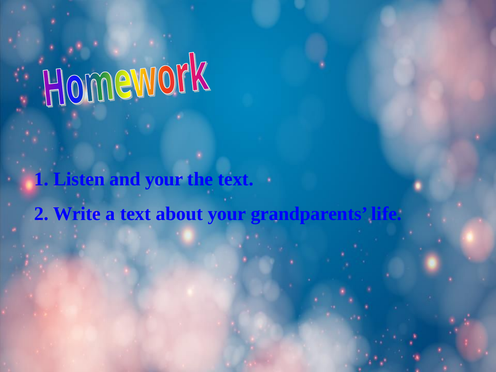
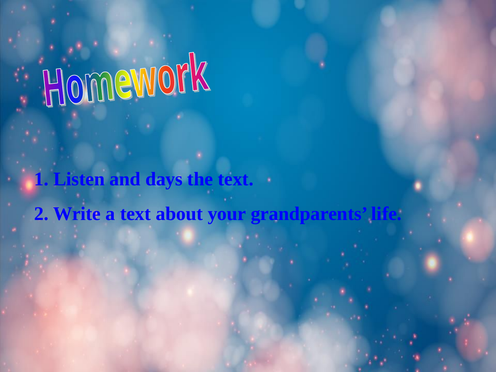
and your: your -> days (164, 179)
